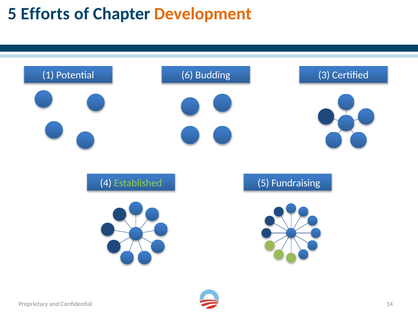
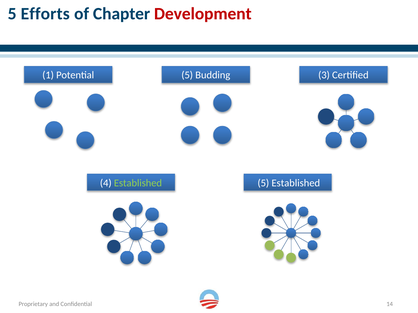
Development colour: orange -> red (203, 14)
Potential 6: 6 -> 5 (187, 75)
5 Fundraising: Fundraising -> Established (296, 183)
